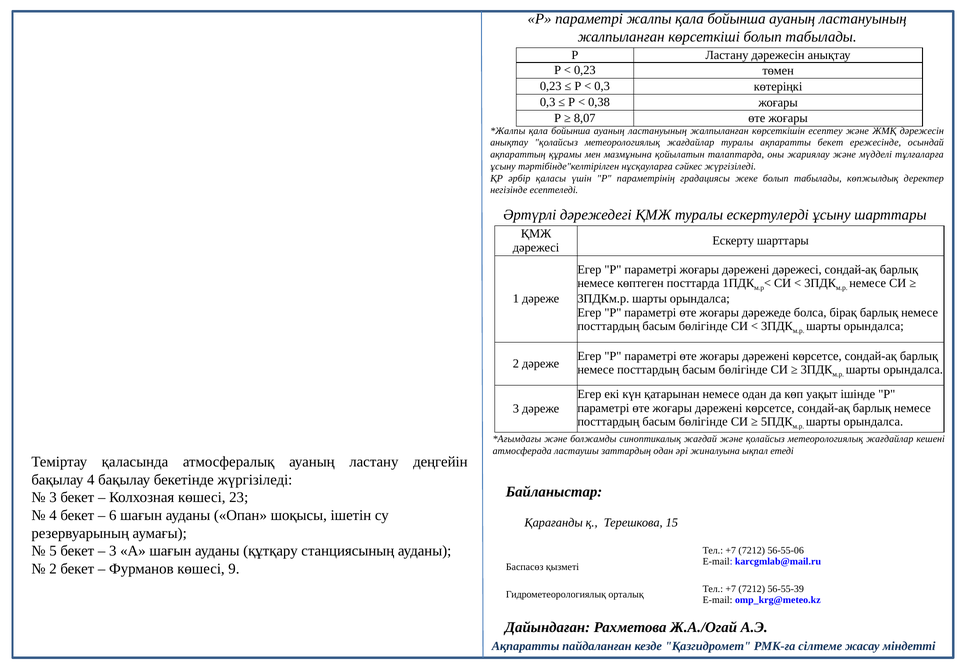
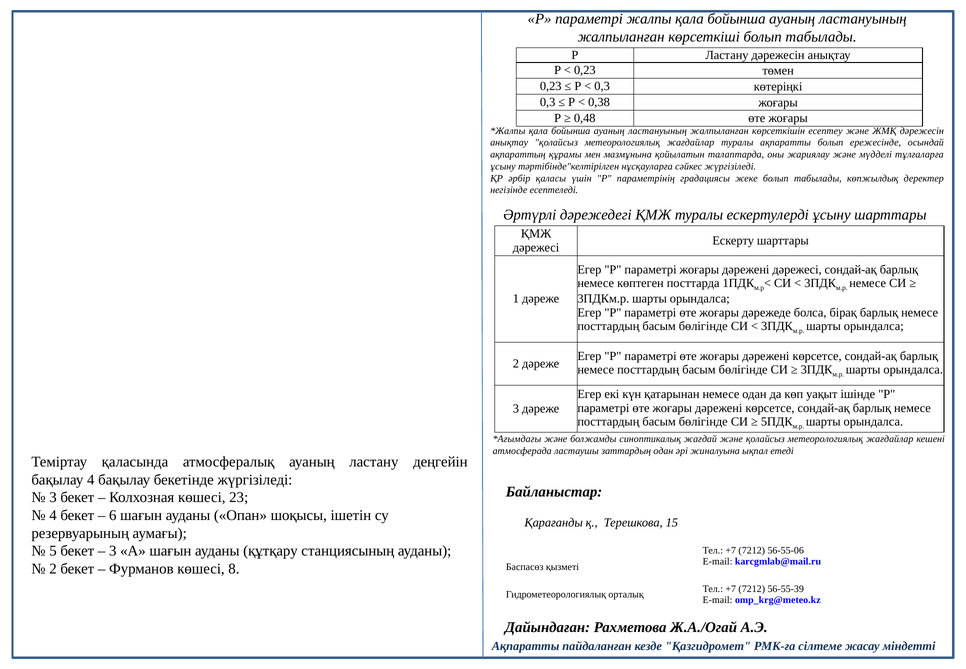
8,07: 8,07 -> 0,48 (585, 118)
ақпаратты бекет: бекет -> болып (830, 143)
9: 9 -> 8 (234, 569)
